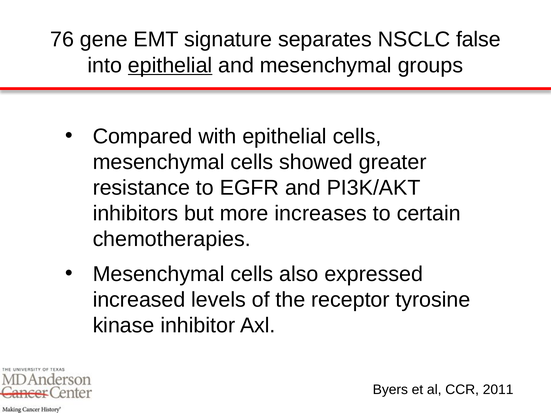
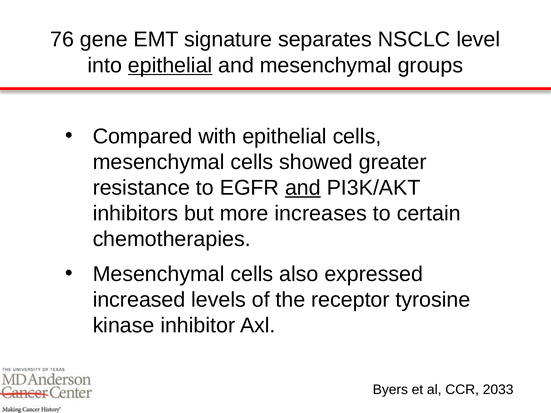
false: false -> level (478, 40)
and underline: none -> present (303, 188)
2011: 2011 -> 2033 (498, 390)
